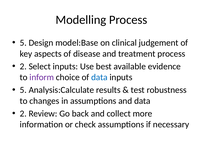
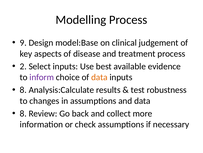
5: 5 -> 9 (23, 43)
data colour: blue -> orange (99, 77)
5: 5 -> 8 (23, 90)
2: 2 -> 8 (23, 113)
